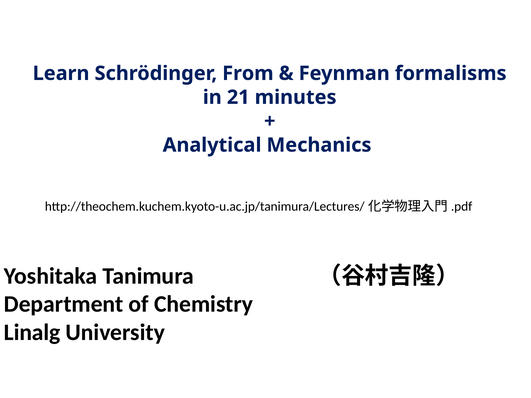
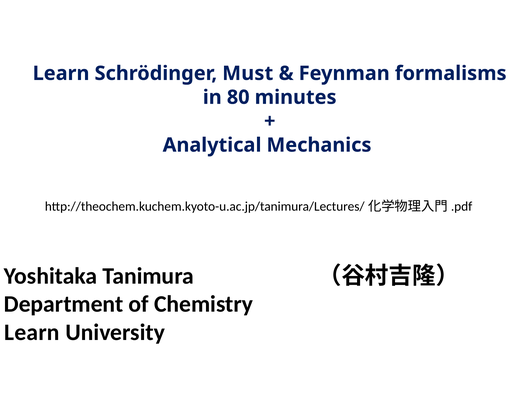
From: From -> Must (248, 73)
21: 21 -> 80 (238, 97)
Linalg: Linalg -> Learn (32, 333)
